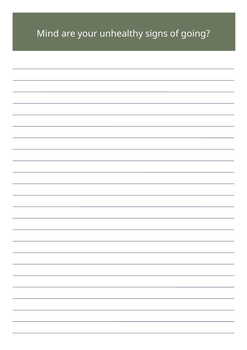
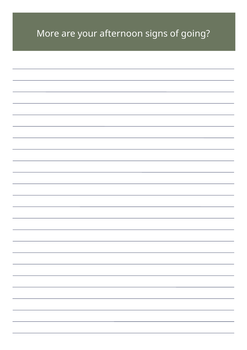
Mind: Mind -> More (48, 34)
unhealthy: unhealthy -> afternoon (121, 34)
